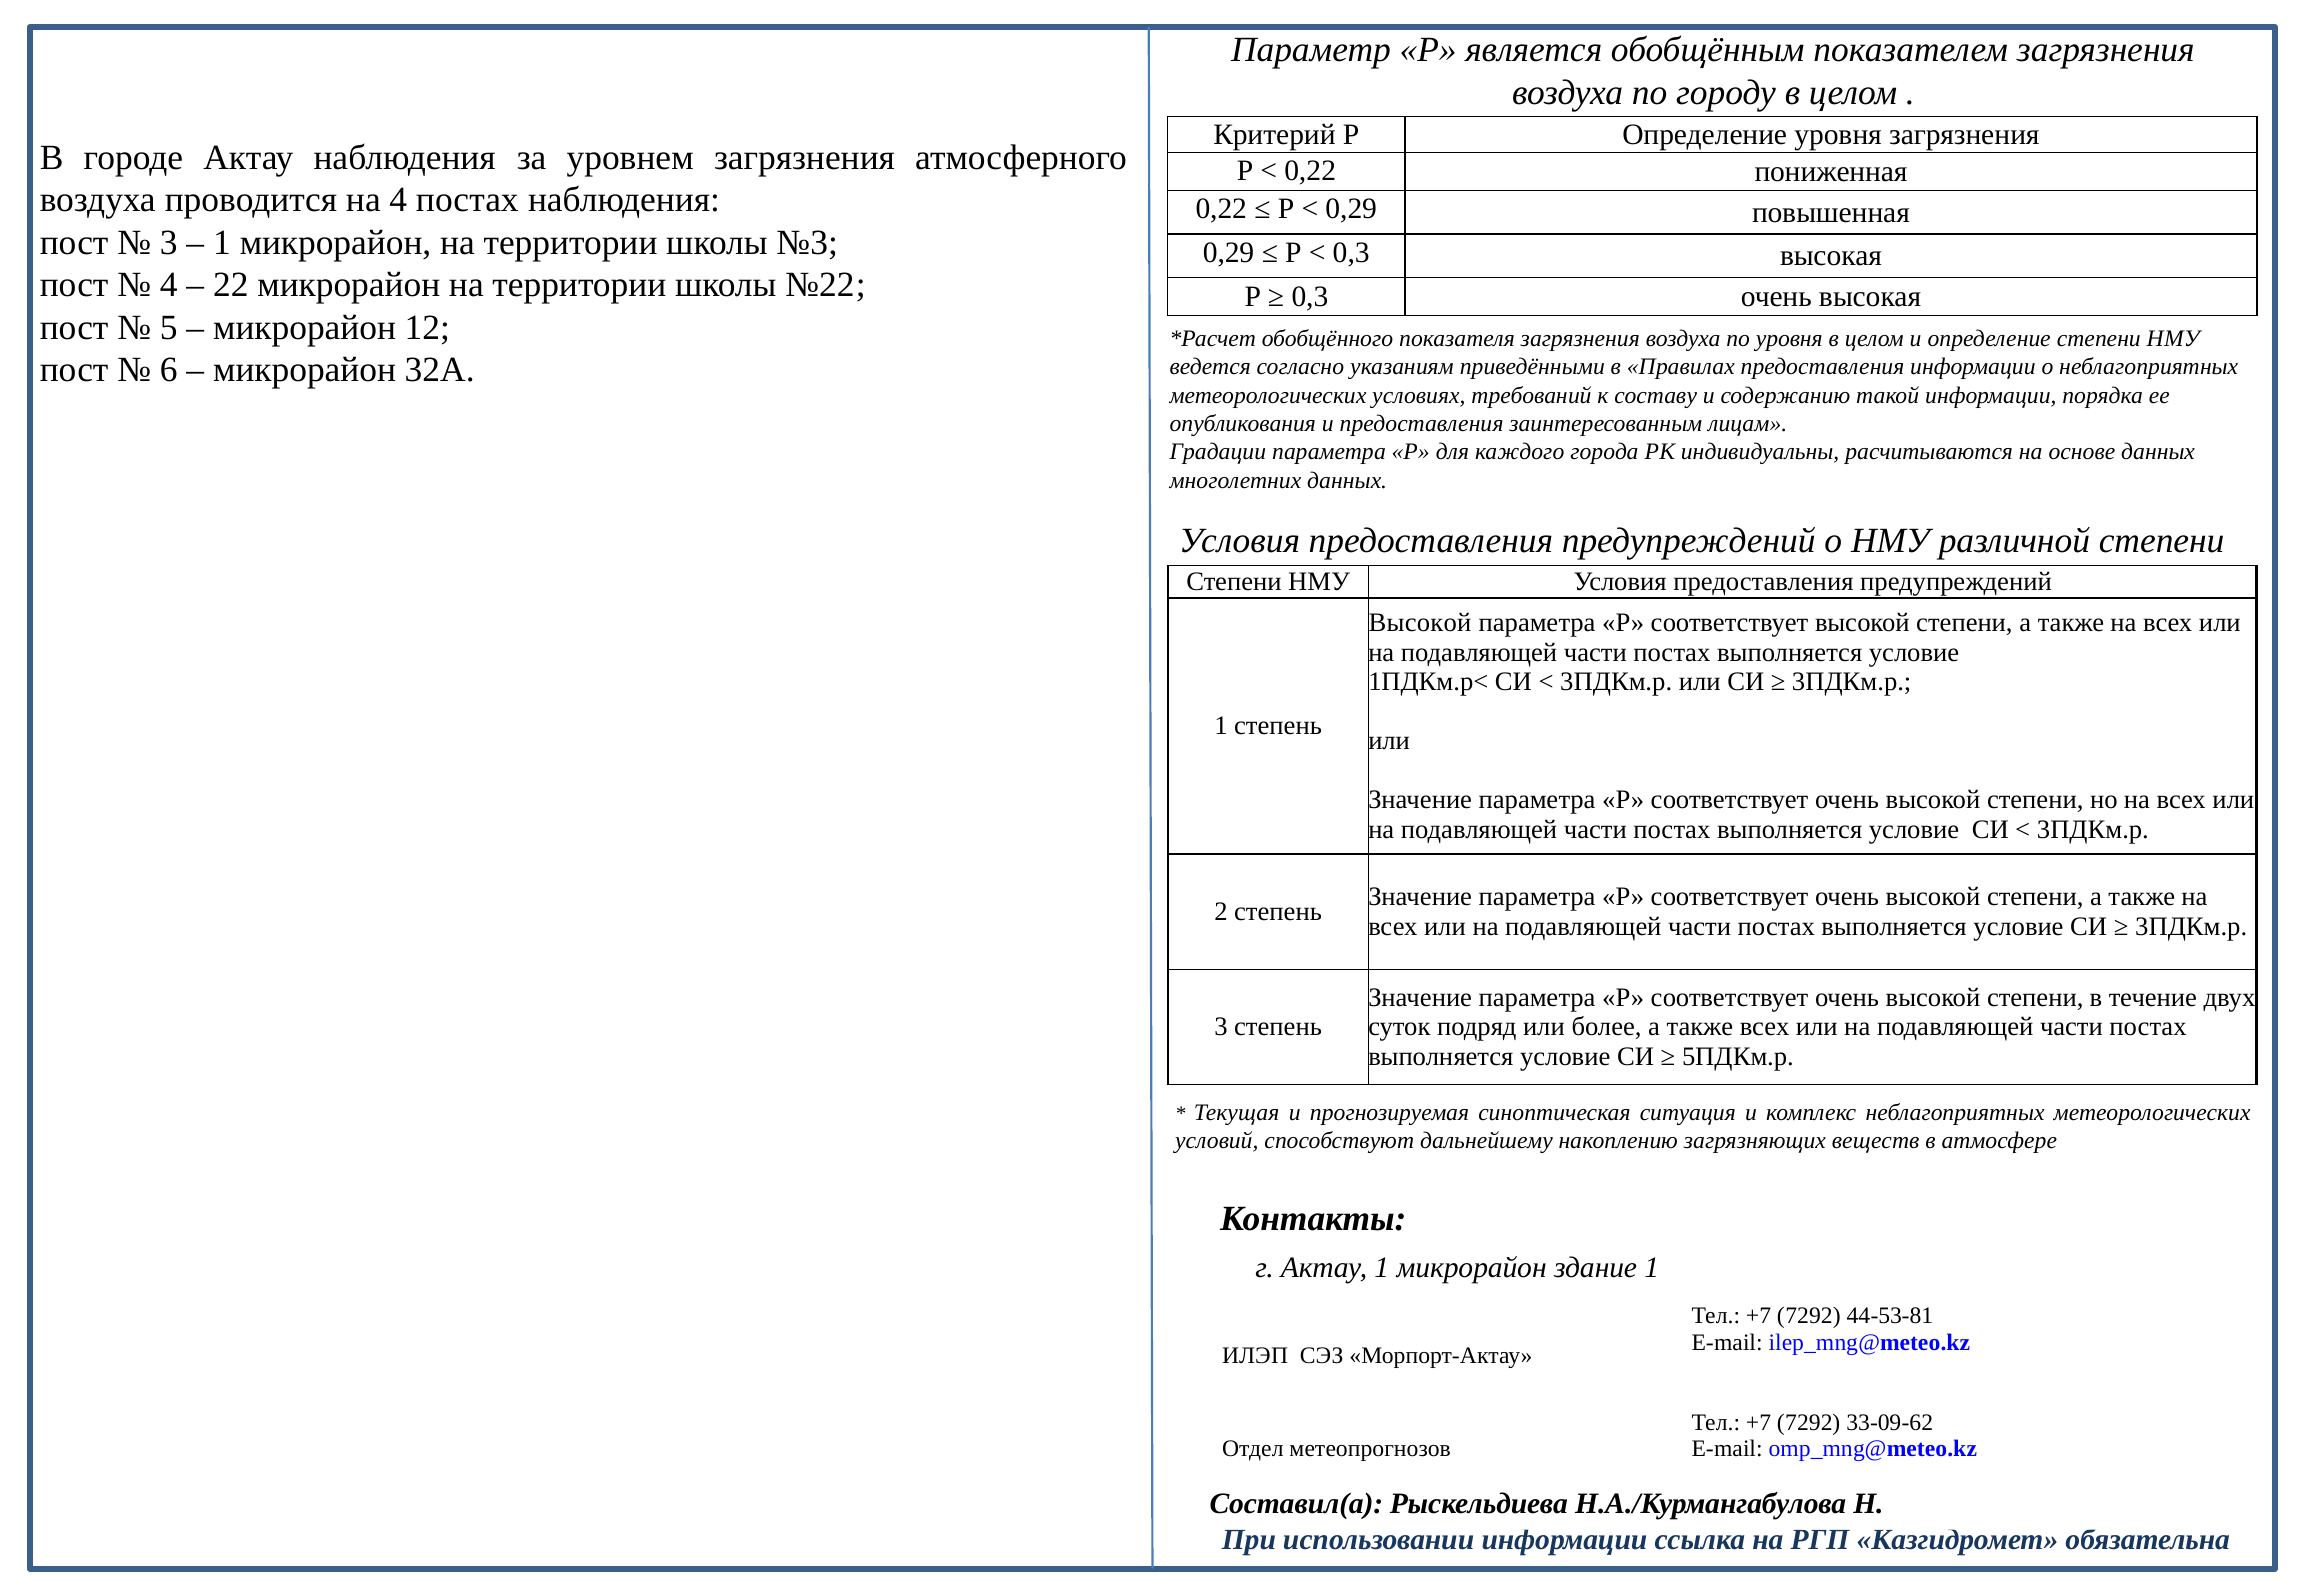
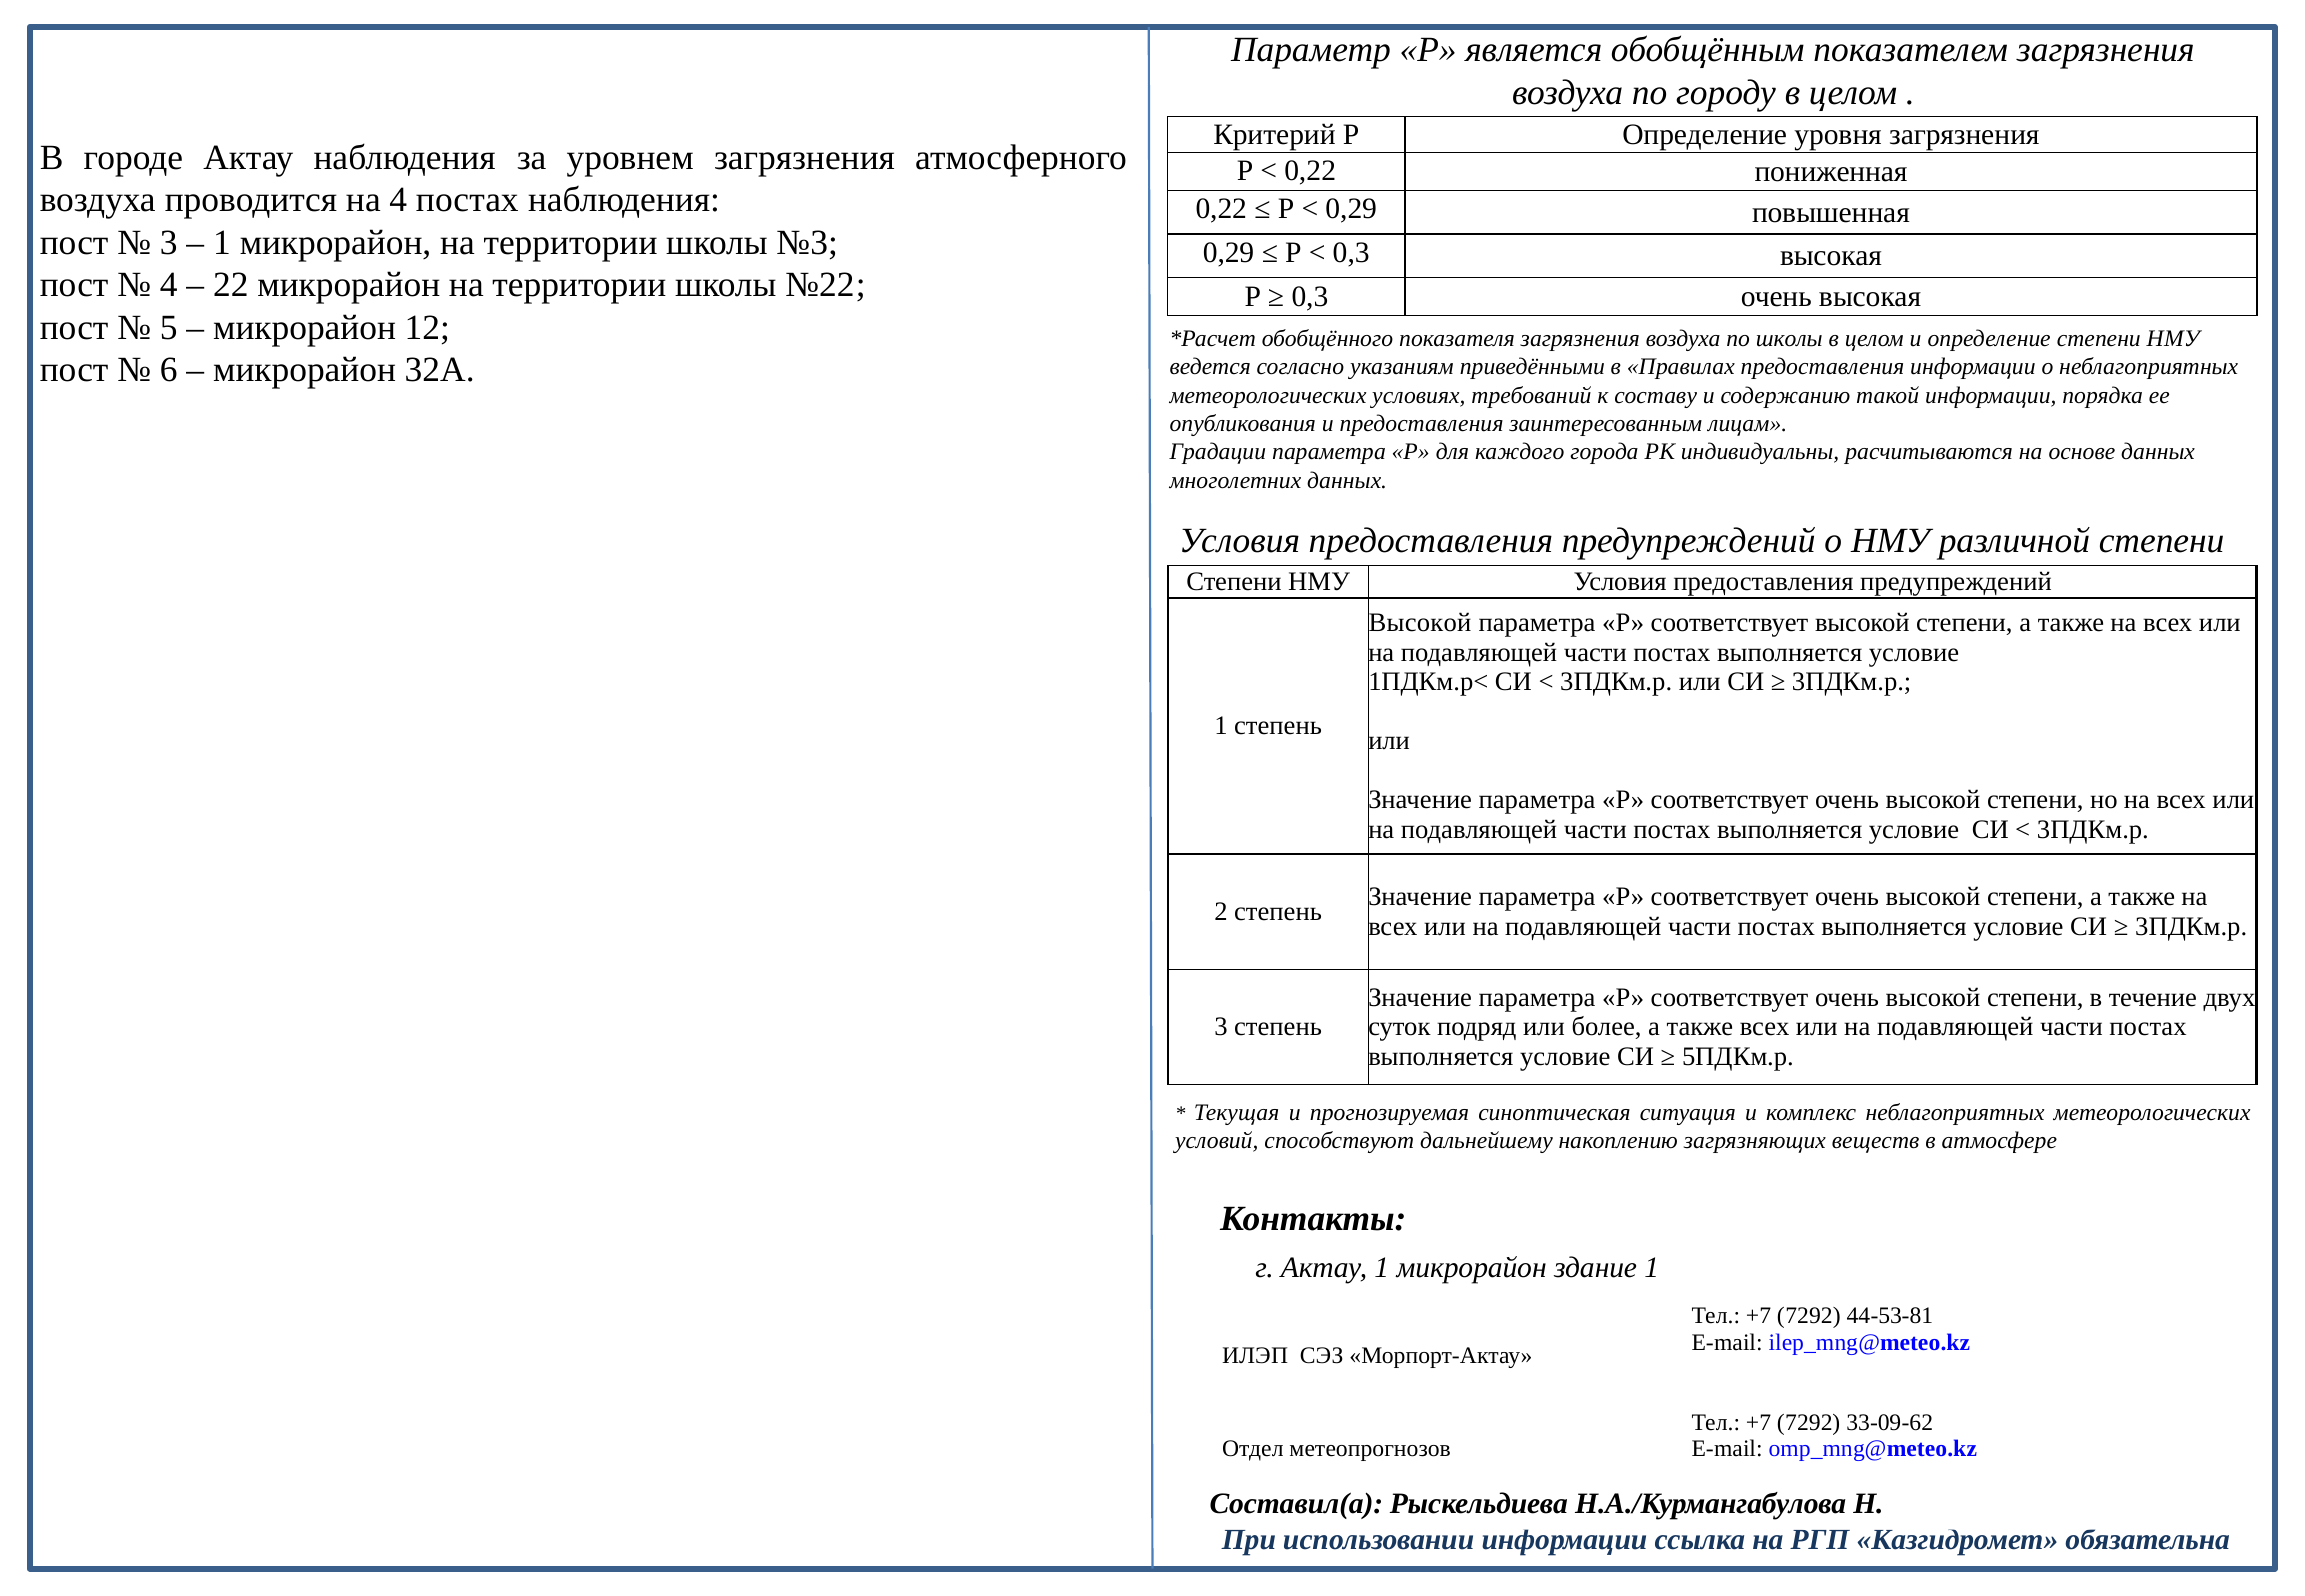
по уровня: уровня -> школы (1789, 339)
